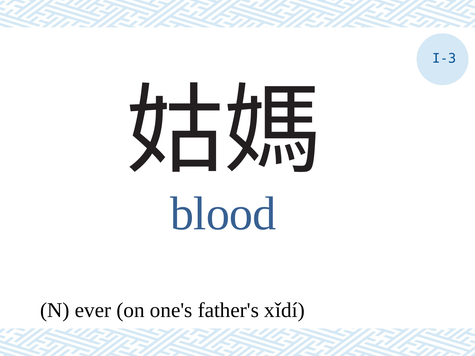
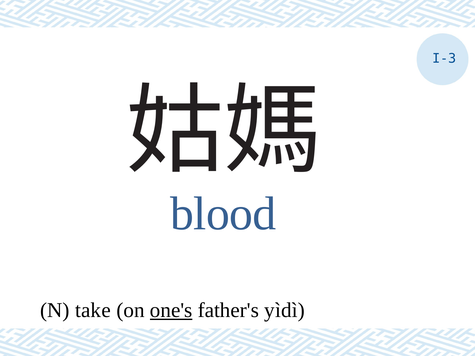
ever: ever -> take (93, 311)
one's underline: none -> present (171, 311)
xǐdí: xǐdí -> yìdì (285, 311)
